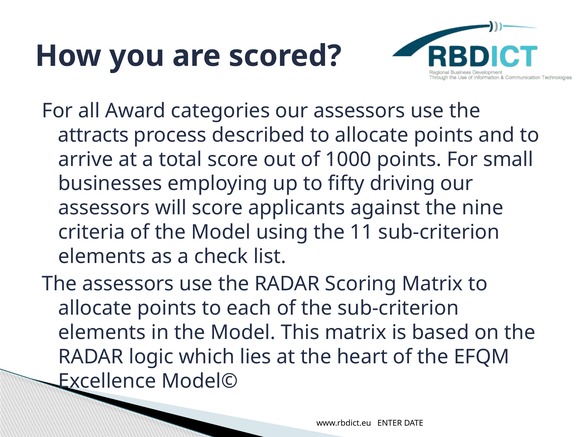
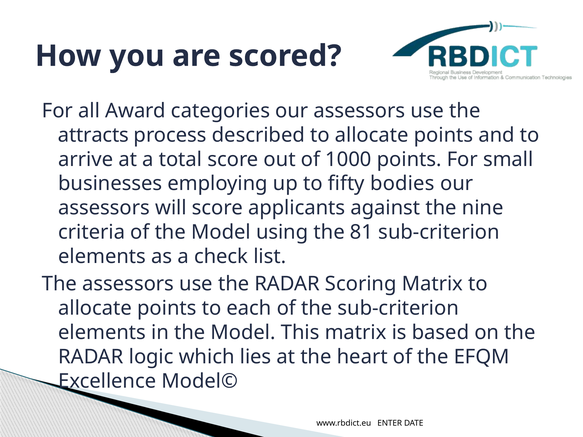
driving: driving -> bodies (402, 184)
11: 11 -> 81 (362, 232)
